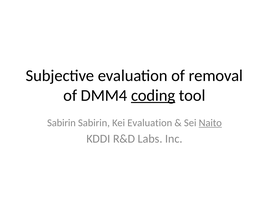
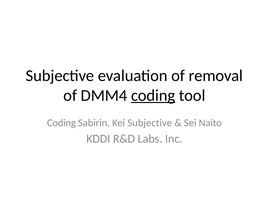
Sabirin: Sabirin -> Coding (61, 123)
Kei Evaluation: Evaluation -> Subjective (150, 123)
Naito underline: present -> none (210, 123)
